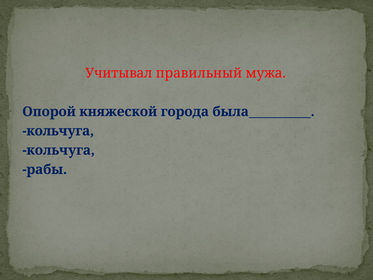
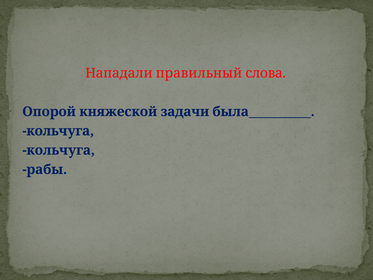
Учитывал: Учитывал -> Нападали (119, 73)
мужа: мужа -> слова (266, 73)
города: города -> задачи (185, 112)
